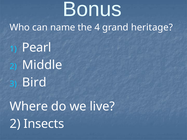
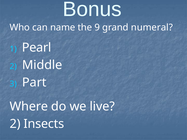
4: 4 -> 9 (97, 27)
heritage: heritage -> numeral (152, 27)
Bird: Bird -> Part (34, 83)
